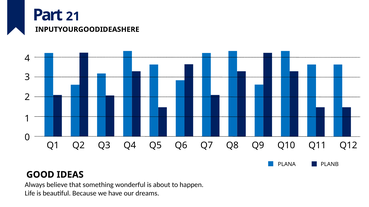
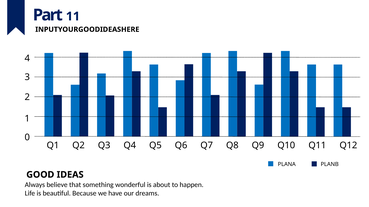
21: 21 -> 11 (73, 16)
